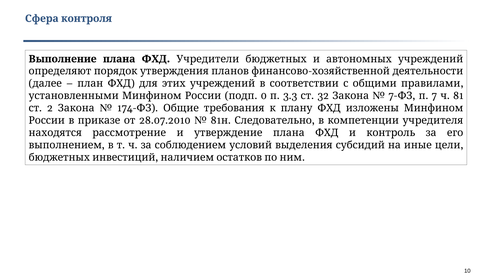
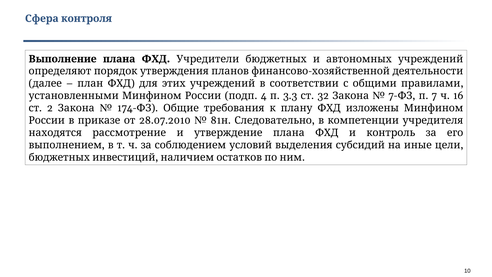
0: 0 -> 4 (264, 96)
81: 81 -> 16 (458, 96)
